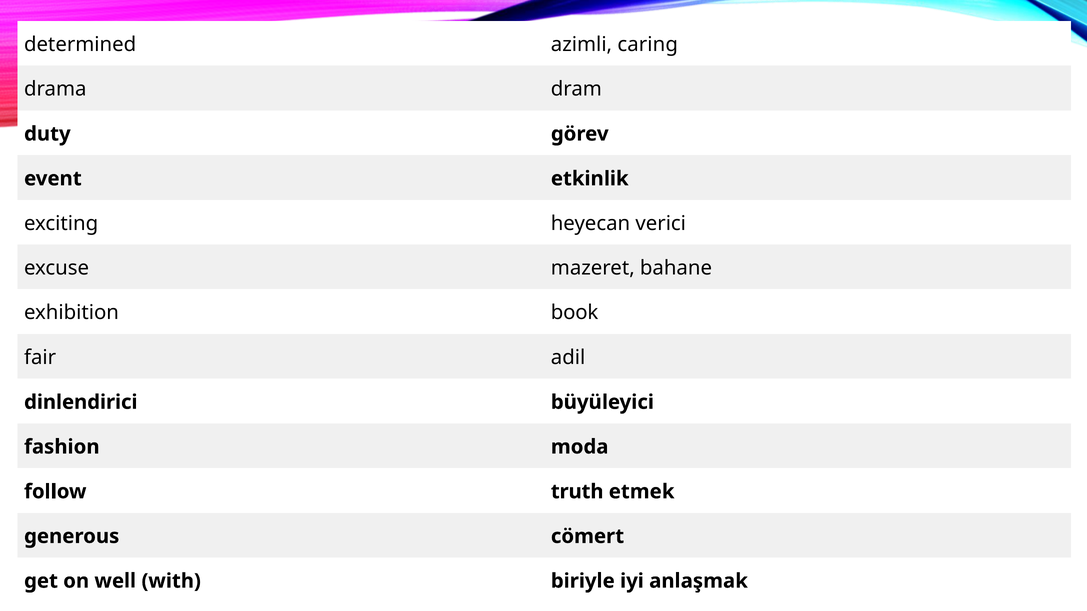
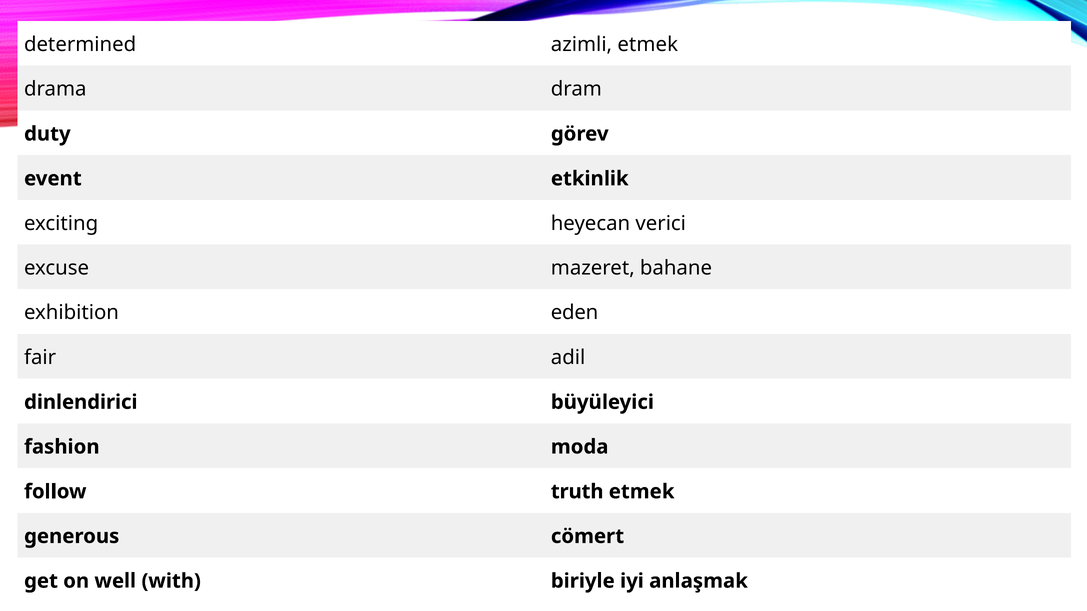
azimli caring: caring -> etmek (648, 44)
book: book -> eden (575, 313)
